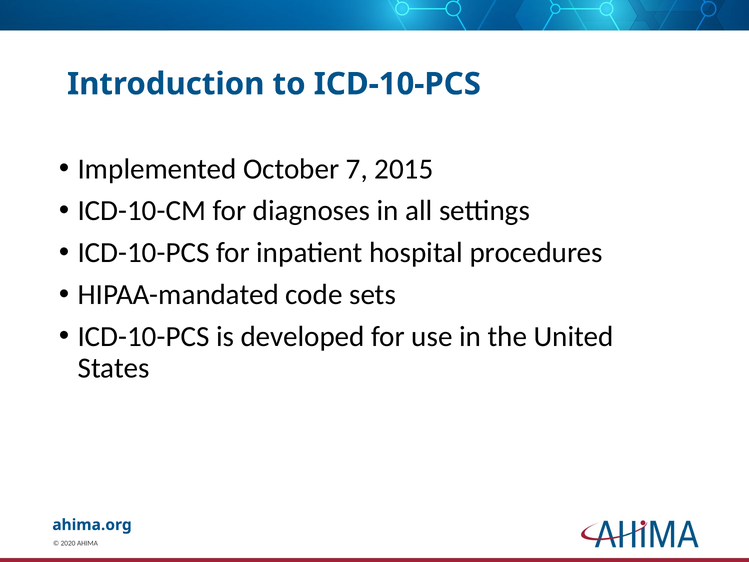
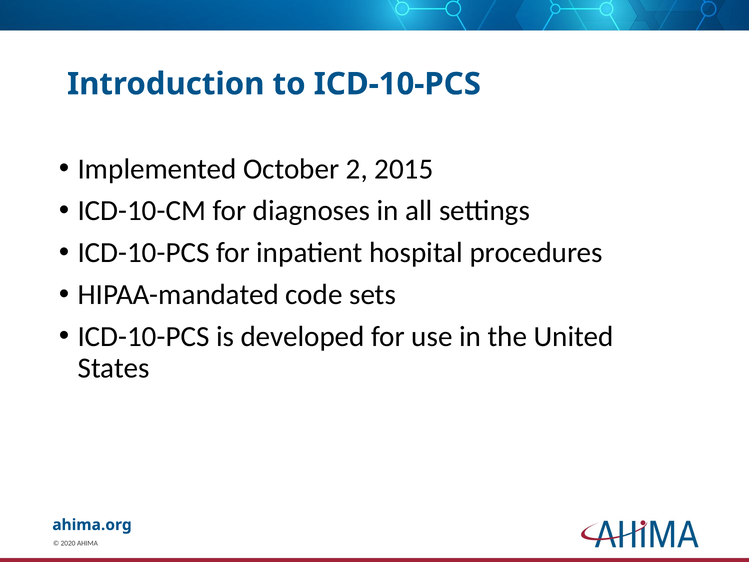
7: 7 -> 2 (357, 169)
